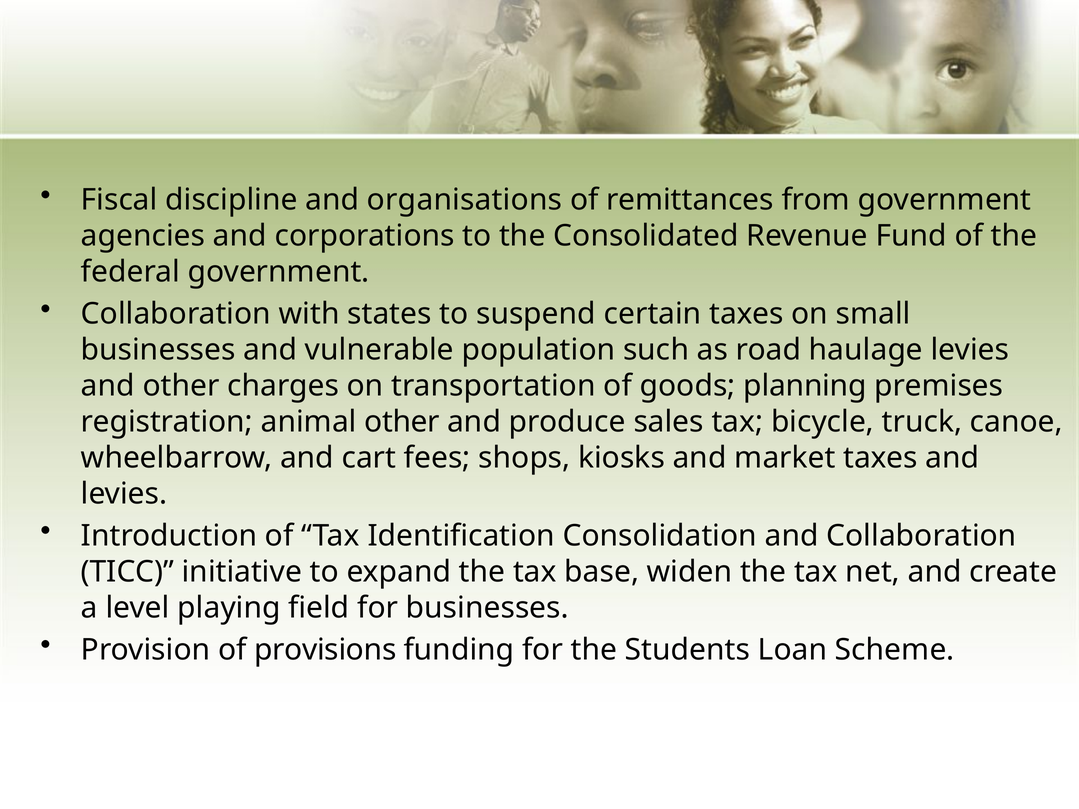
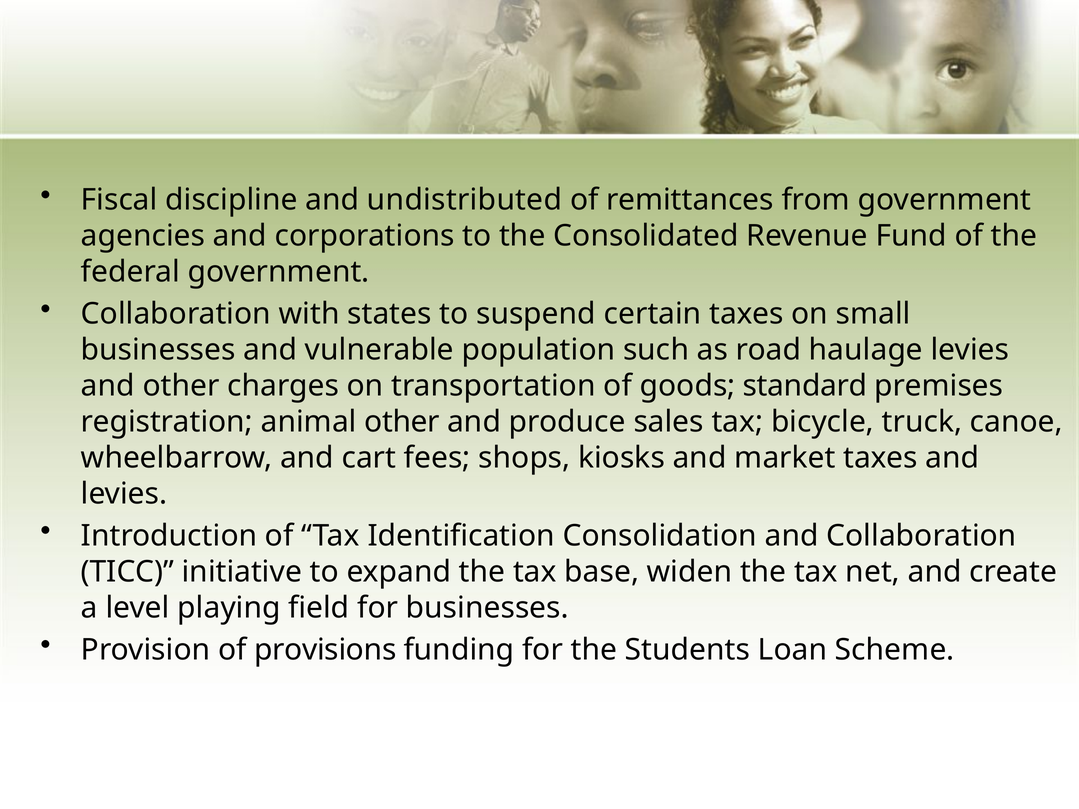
organisations: organisations -> undistributed (465, 200)
planning: planning -> standard (805, 386)
